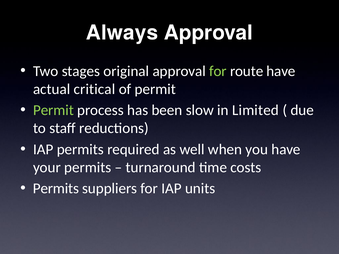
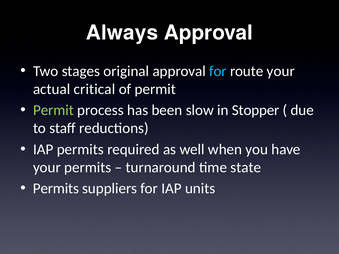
for colour: light green -> light blue (218, 71)
route have: have -> your (281, 71)
Limited: Limited -> Stopper (256, 110)
costs: costs -> state (246, 168)
